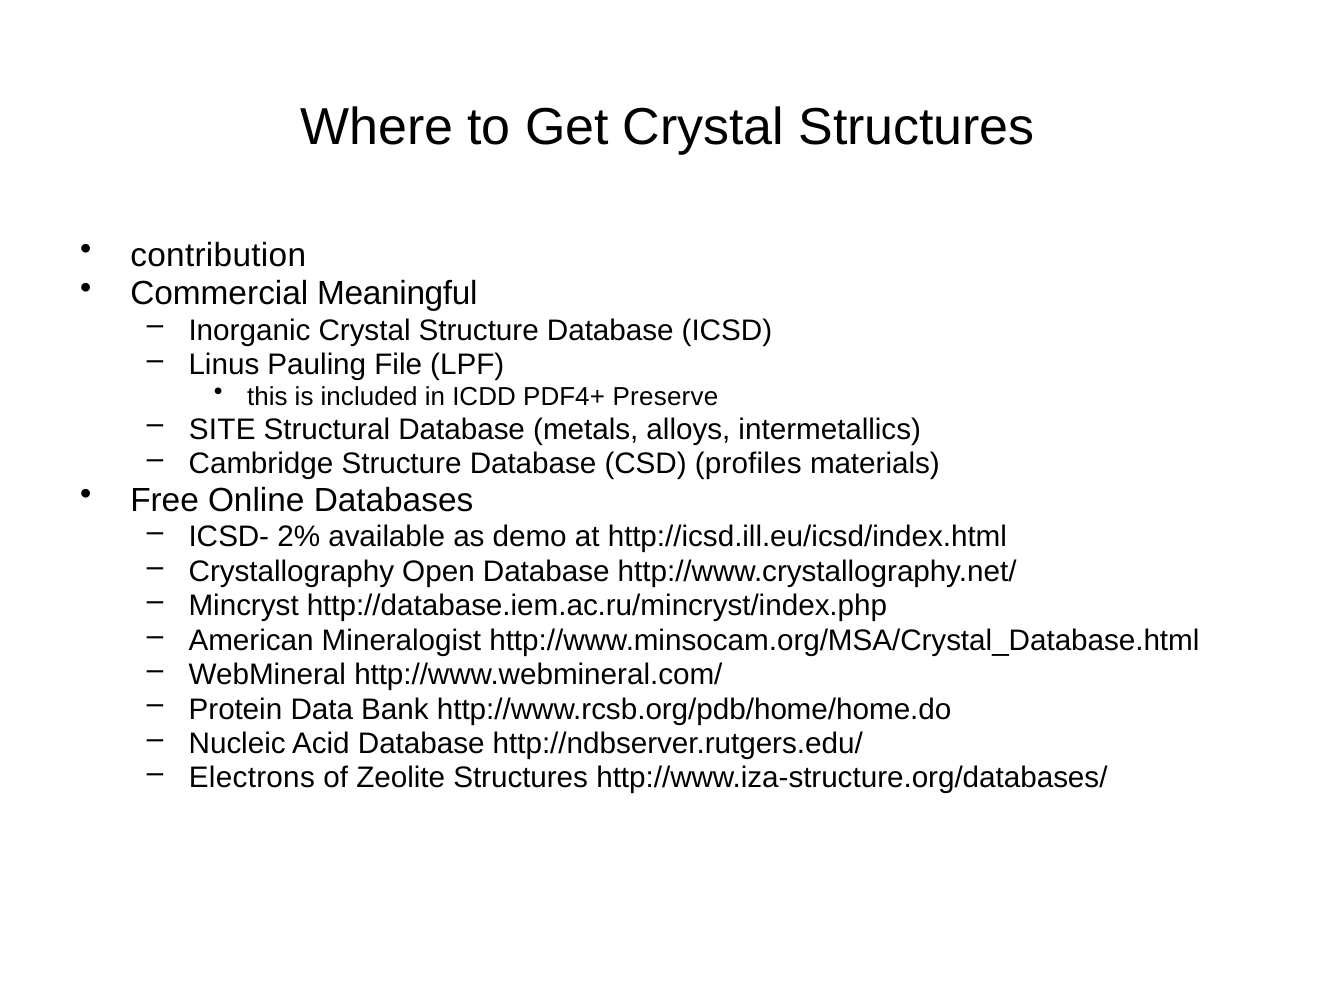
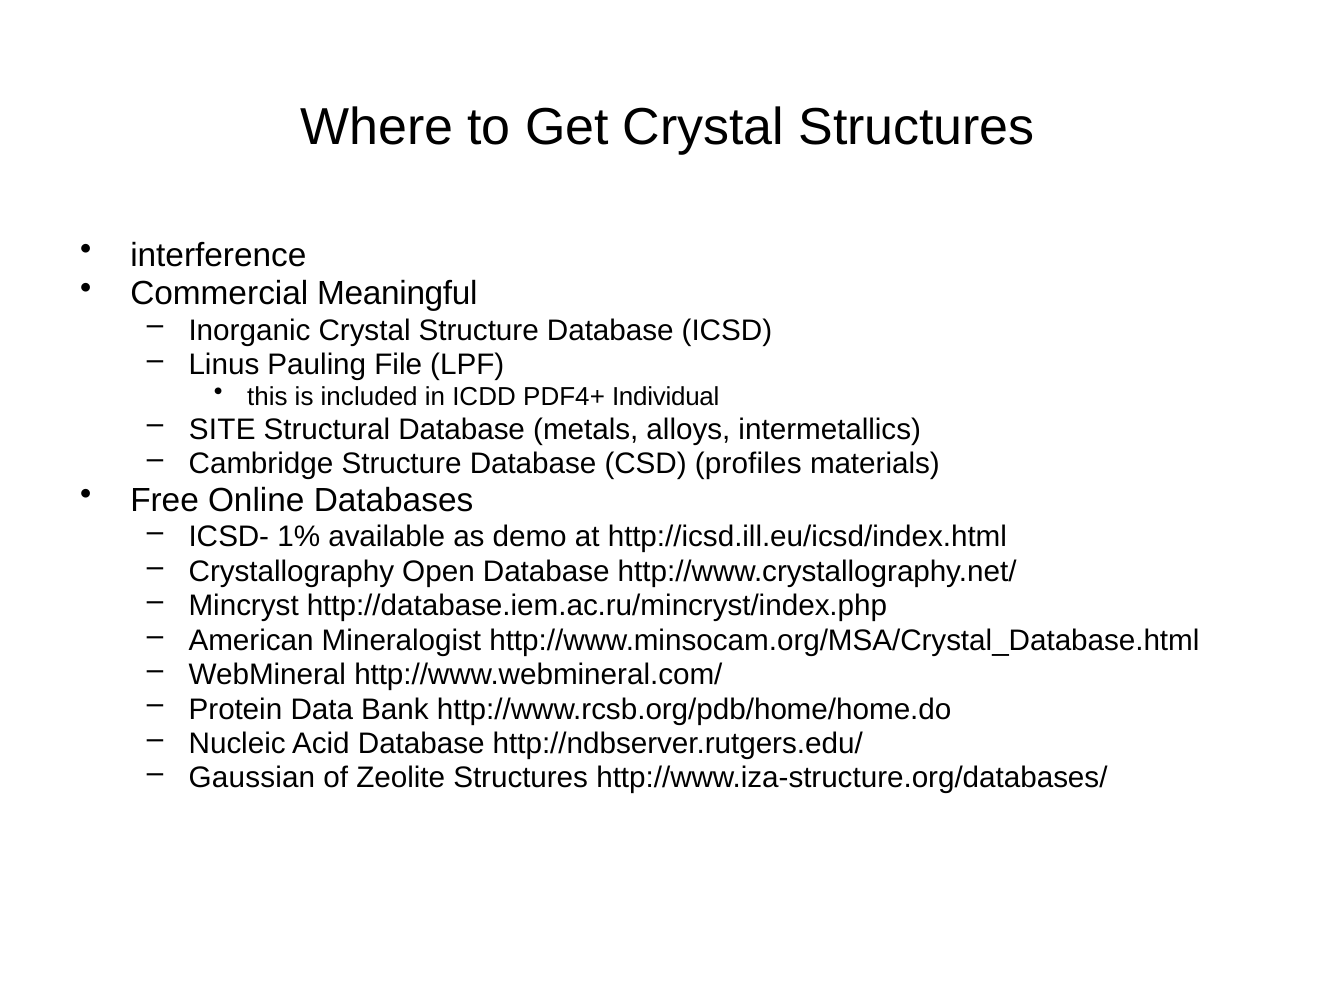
contribution: contribution -> interference (218, 255)
Preserve: Preserve -> Individual (666, 397)
2%: 2% -> 1% (299, 537)
Electrons: Electrons -> Gaussian (252, 778)
